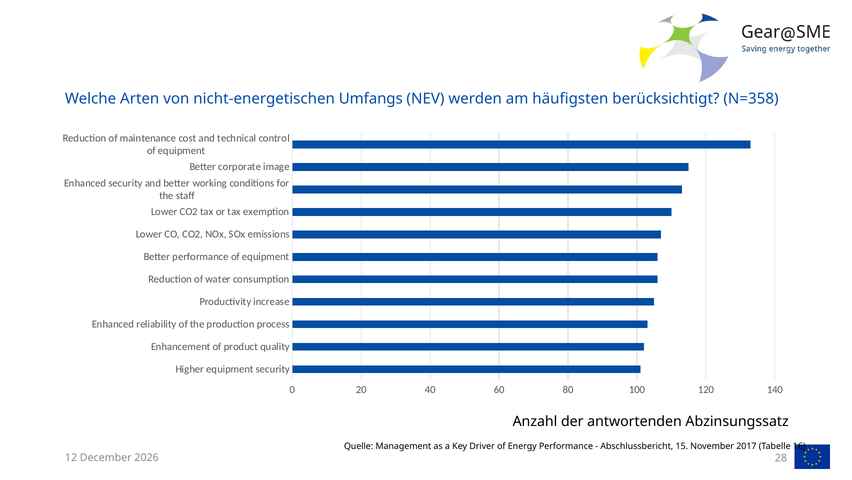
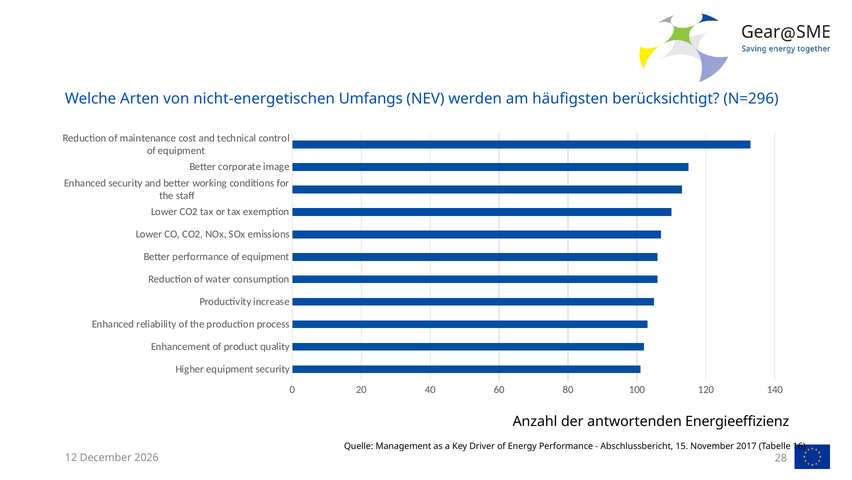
N=358: N=358 -> N=296 (751, 99)
Abzinsungssatz: Abzinsungssatz -> Energieeffizienz (737, 421)
